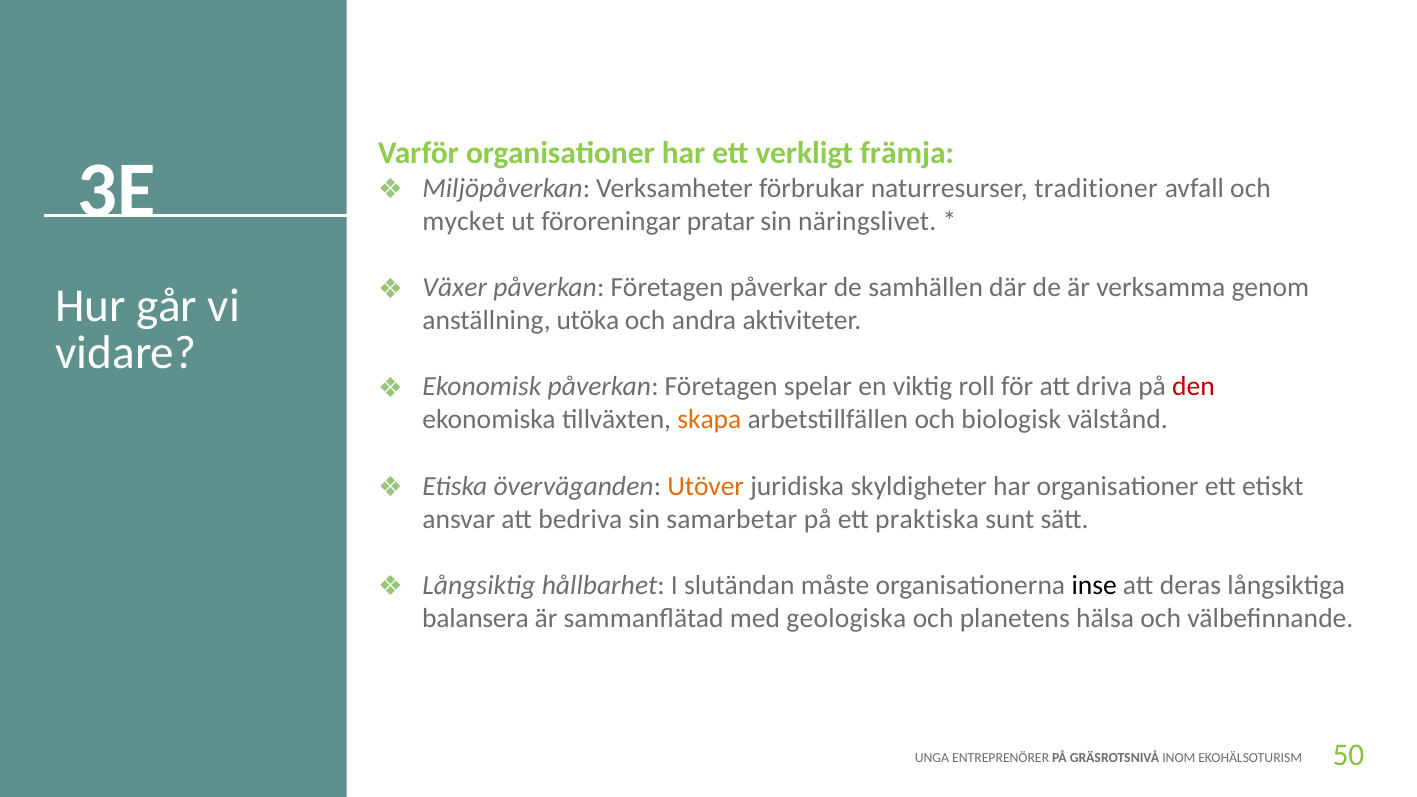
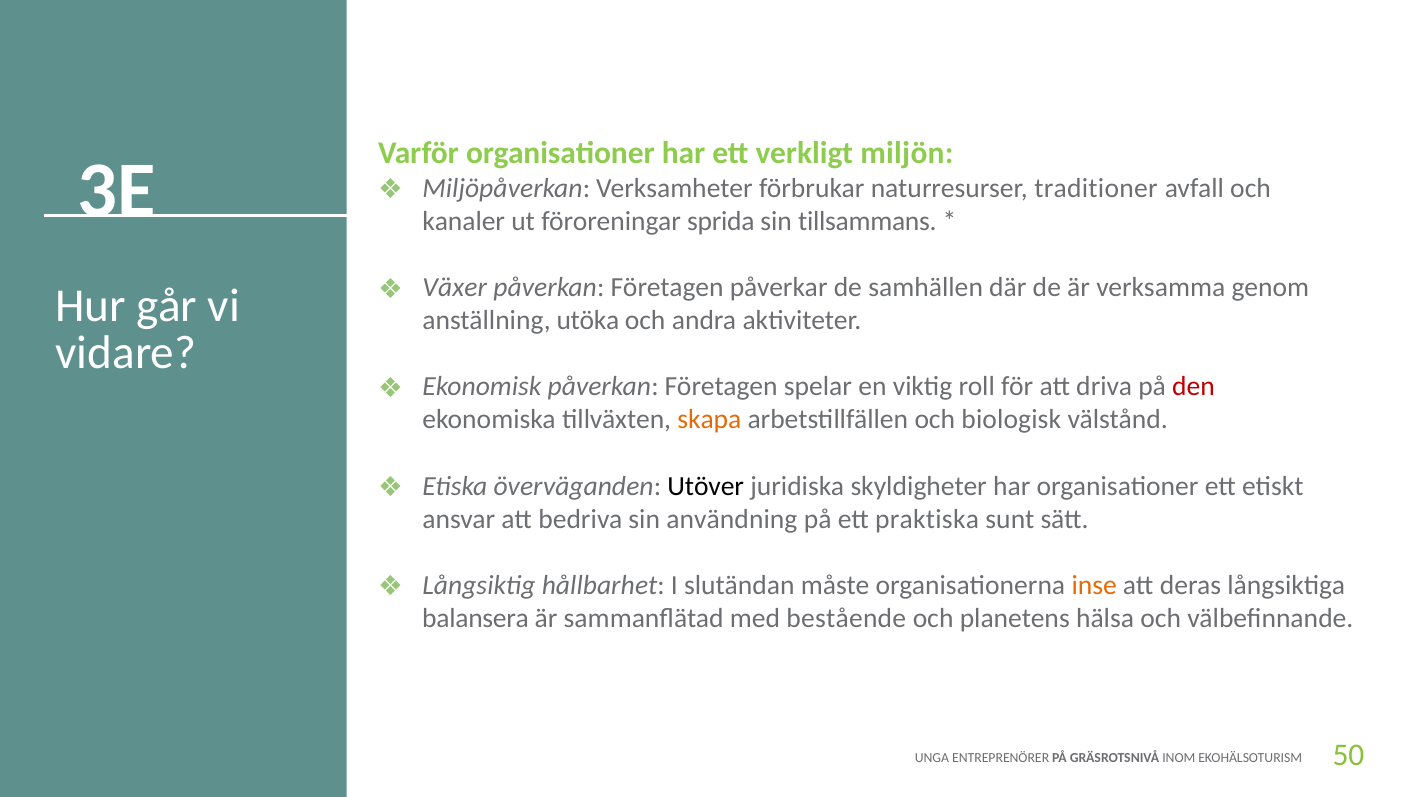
främja: främja -> miljön (907, 153)
mycket: mycket -> kanaler (464, 221)
pratar: pratar -> sprida (721, 221)
näringslivet: näringslivet -> tillsammans (867, 221)
Utöver colour: orange -> black (706, 486)
samarbetar: samarbetar -> användning (732, 519)
inse colour: black -> orange (1094, 585)
geologiska: geologiska -> bestående (846, 618)
